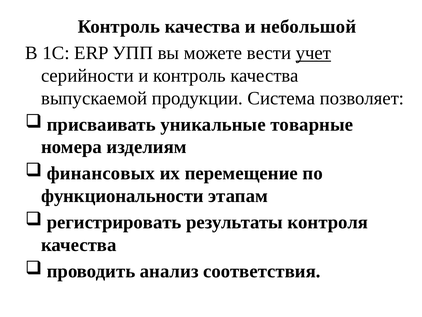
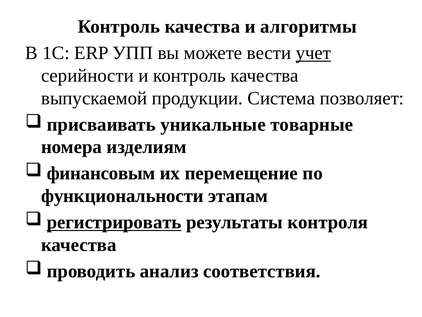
небольшой: небольшой -> алгоритмы (308, 27)
финансовых: финансовых -> финансовым (101, 173)
регистрировать underline: none -> present (114, 222)
